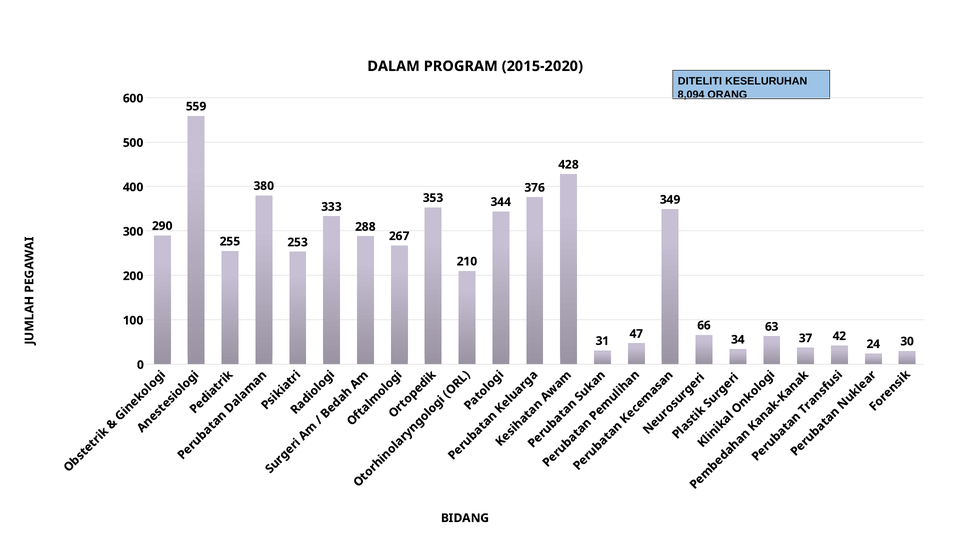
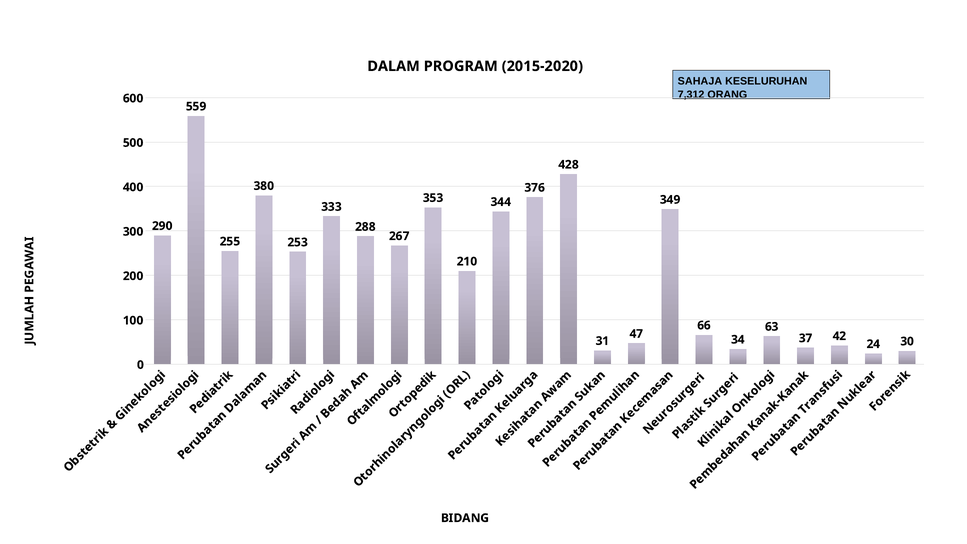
DITELITI: DITELITI -> SAHAJA (700, 81)
8,094: 8,094 -> 7,312 (691, 95)
